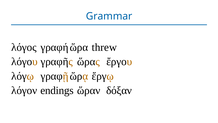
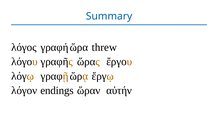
Grammar: Grammar -> Summary (109, 16)
δόξαν: δόξαν -> αὐτήν (119, 90)
